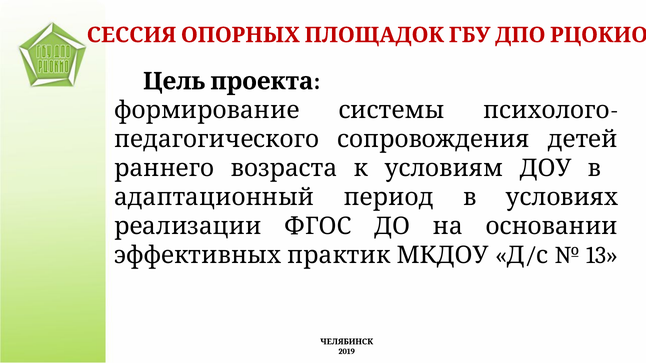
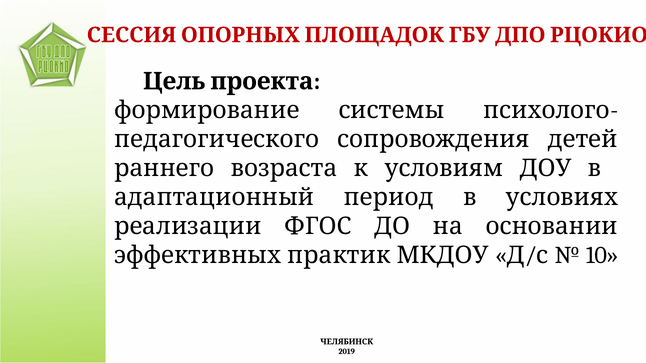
13: 13 -> 10 (602, 256)
